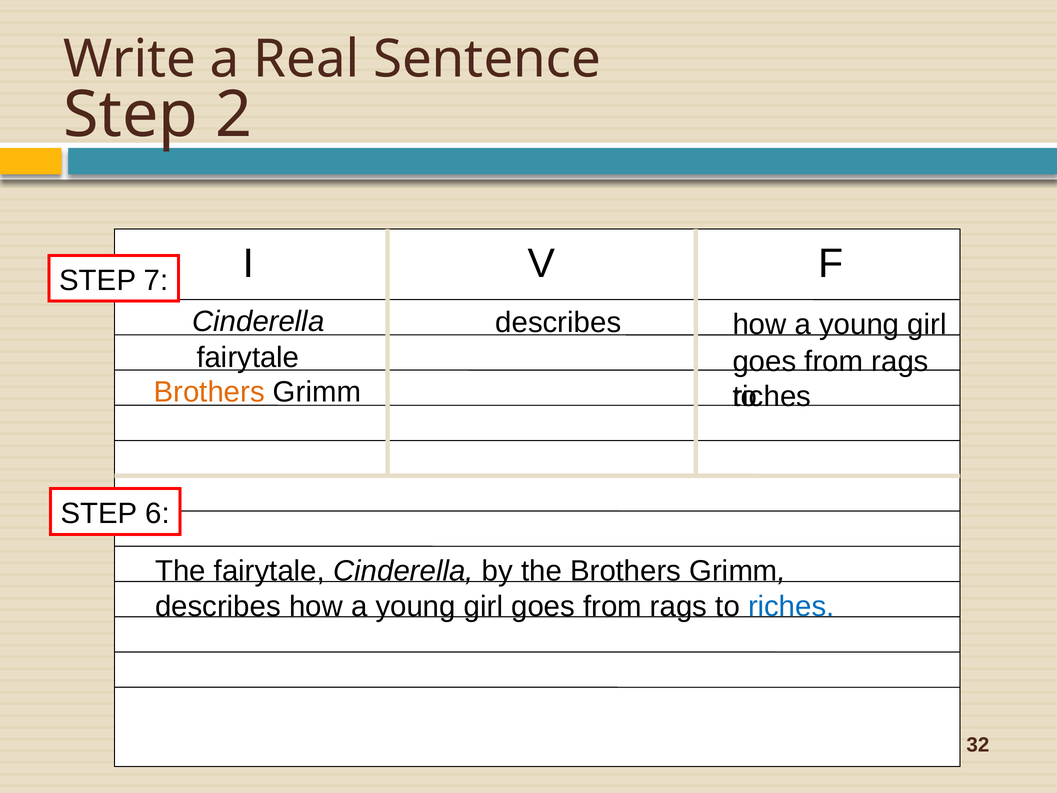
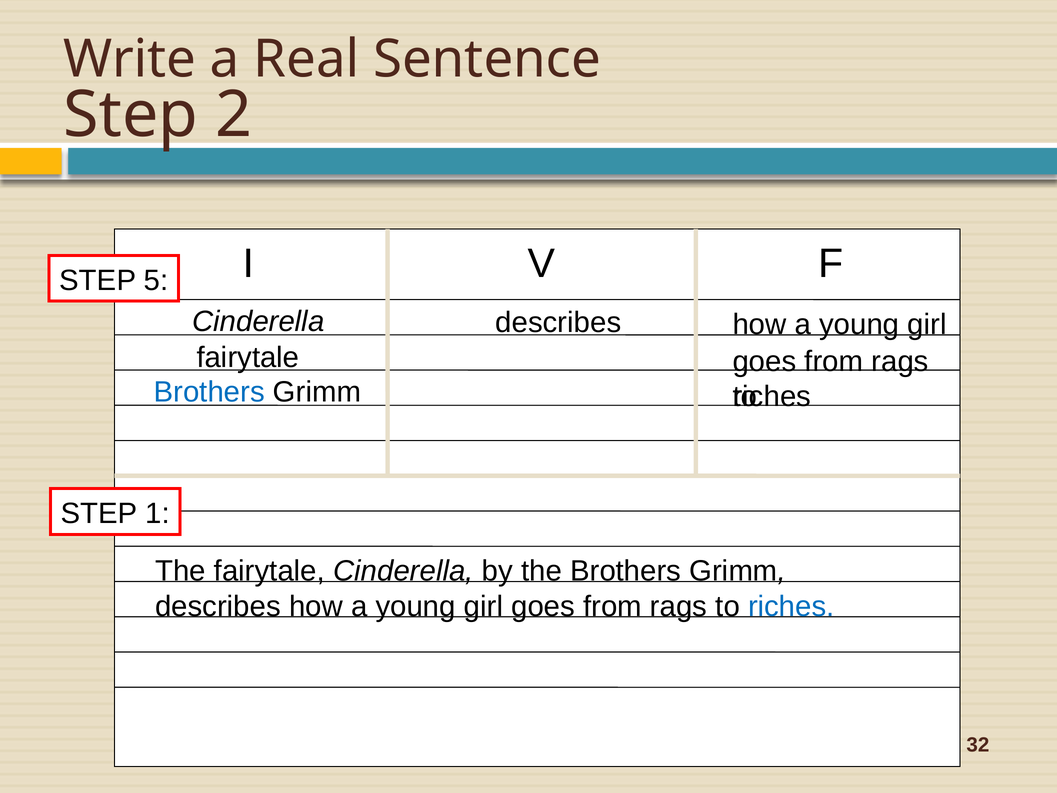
7: 7 -> 5 (156, 280)
Brothers colour: orange -> blue (209, 392)
6: 6 -> 1 (157, 513)
